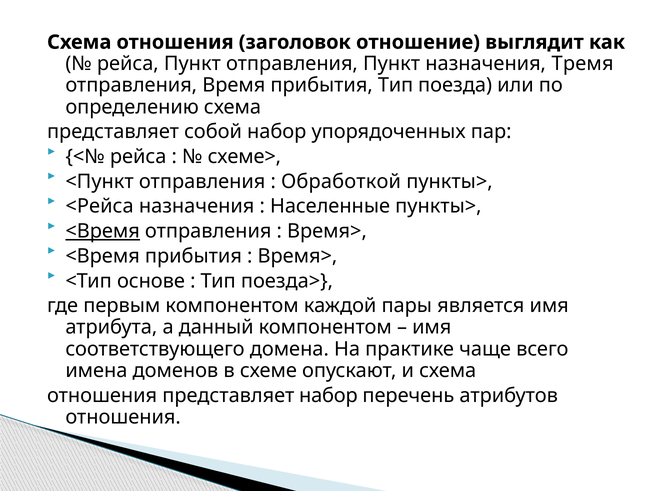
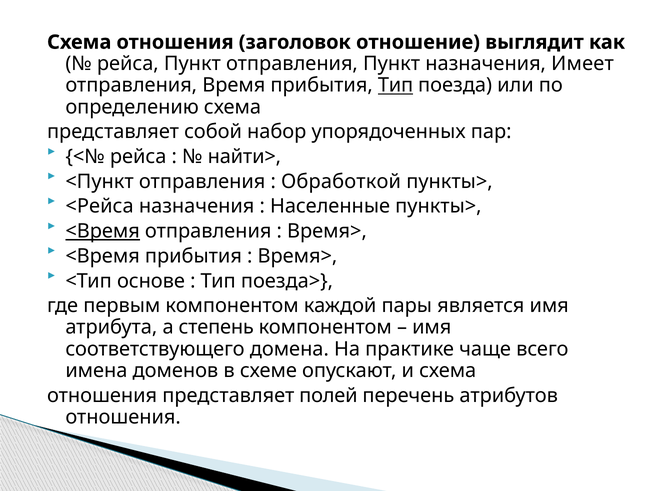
Тремя: Тремя -> Имеет (583, 64)
Тип underline: none -> present (396, 85)
схеме>: схеме> -> найти> (244, 157)
данный: данный -> степень (216, 328)
представляет набор: набор -> полей (328, 396)
